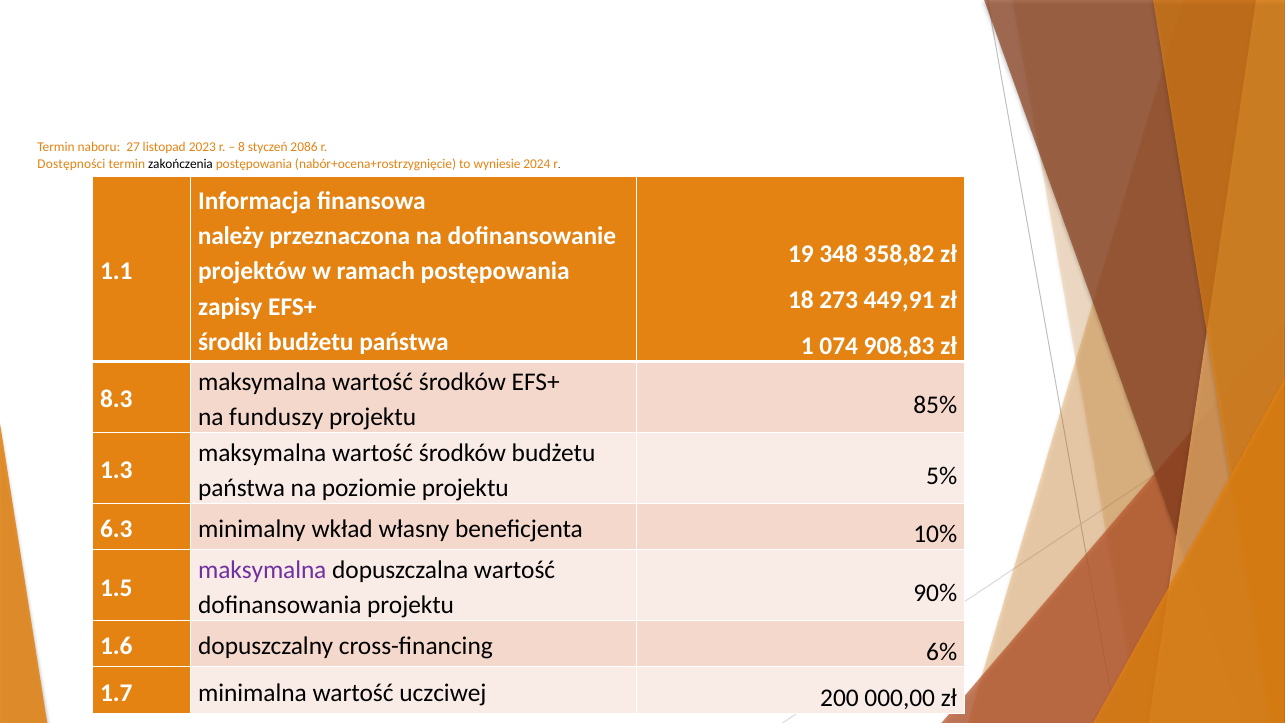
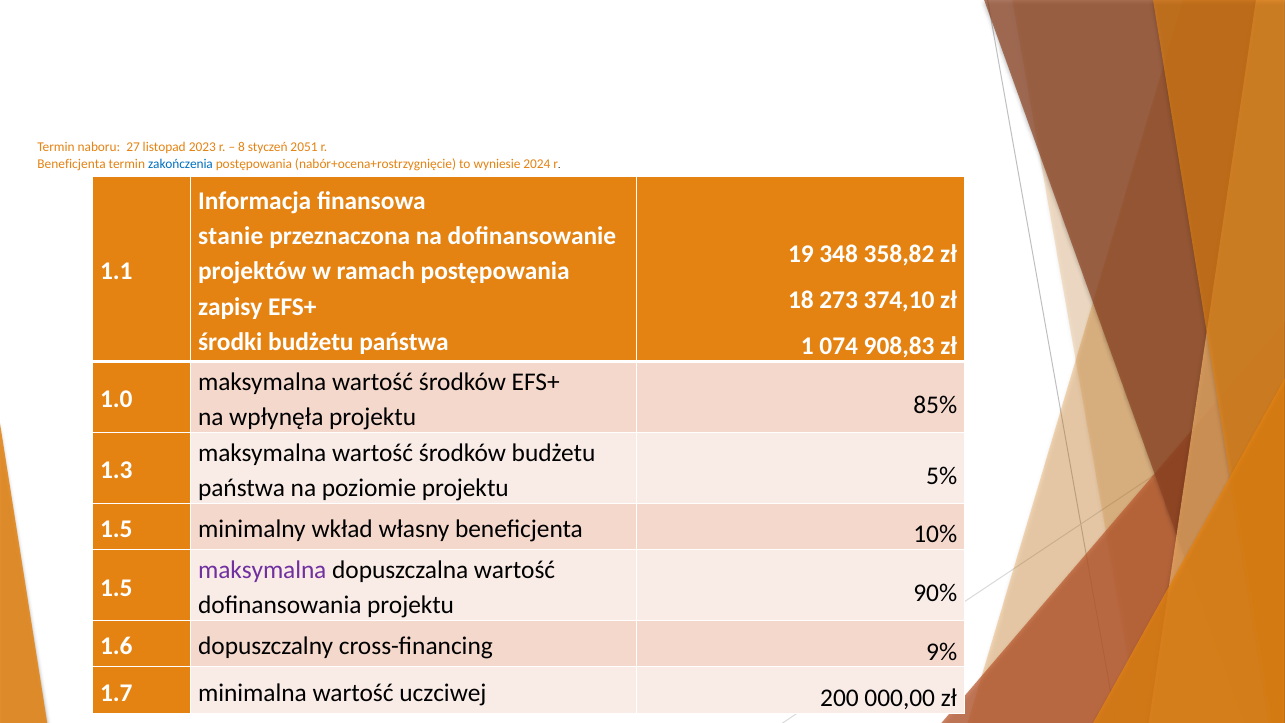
2086: 2086 -> 2051 (304, 147)
Dostępności: Dostępności -> Beneficjenta (72, 164)
zakończenia colour: black -> blue (180, 164)
należy: należy -> stanie (231, 236)
449,91: 449,91 -> 374,10 (899, 300)
8.3: 8.3 -> 1.0 (116, 399)
funduszy: funduszy -> wpłynęła (276, 417)
6.3: 6.3 -> 1.5 (116, 529)
6%: 6% -> 9% (942, 652)
